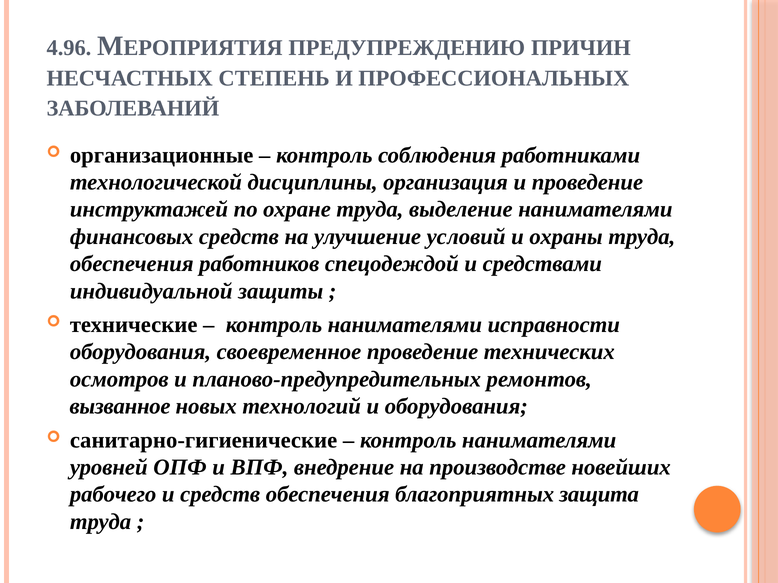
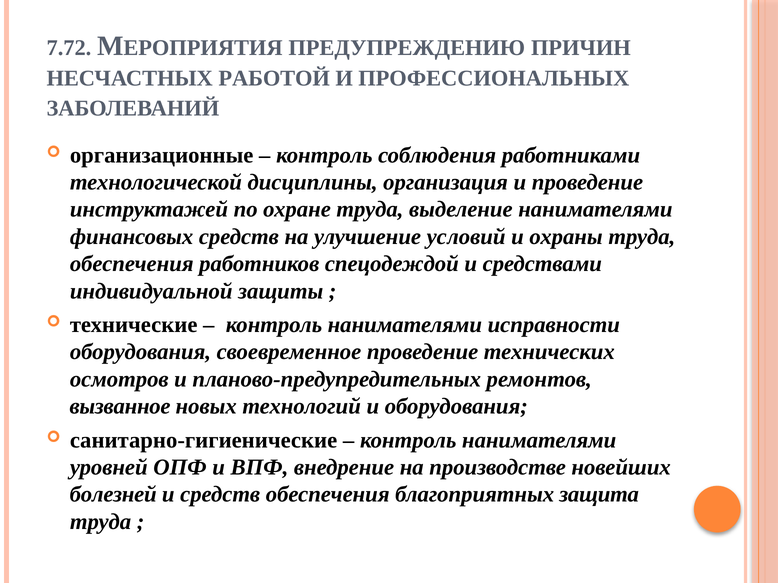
4.96: 4.96 -> 7.72 (69, 48)
СТЕПЕНЬ: СТЕПЕНЬ -> РАБОТОЙ (274, 78)
рабочего: рабочего -> болезней (113, 495)
